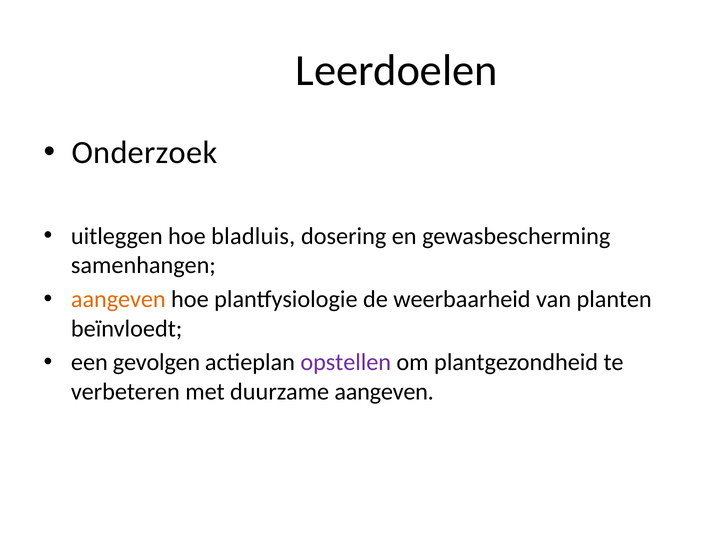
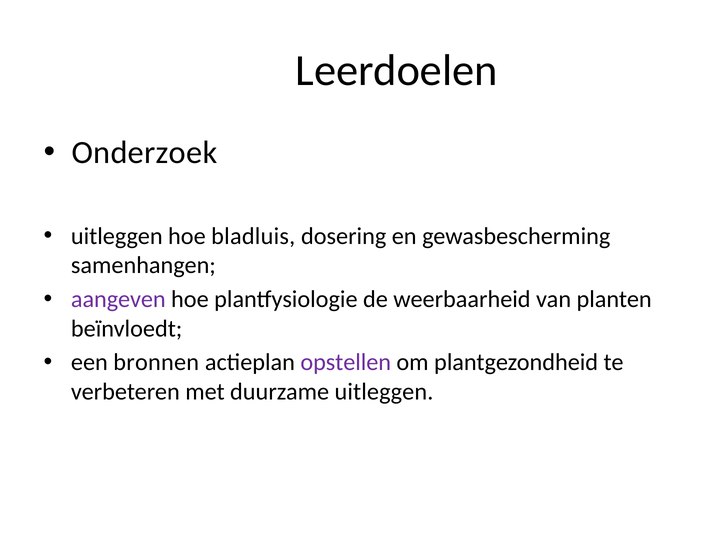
aangeven colour: orange -> purple (118, 299)
gevolgen: gevolgen -> bronnen (156, 362)
duurzame aangeven: aangeven -> uitleggen (384, 392)
